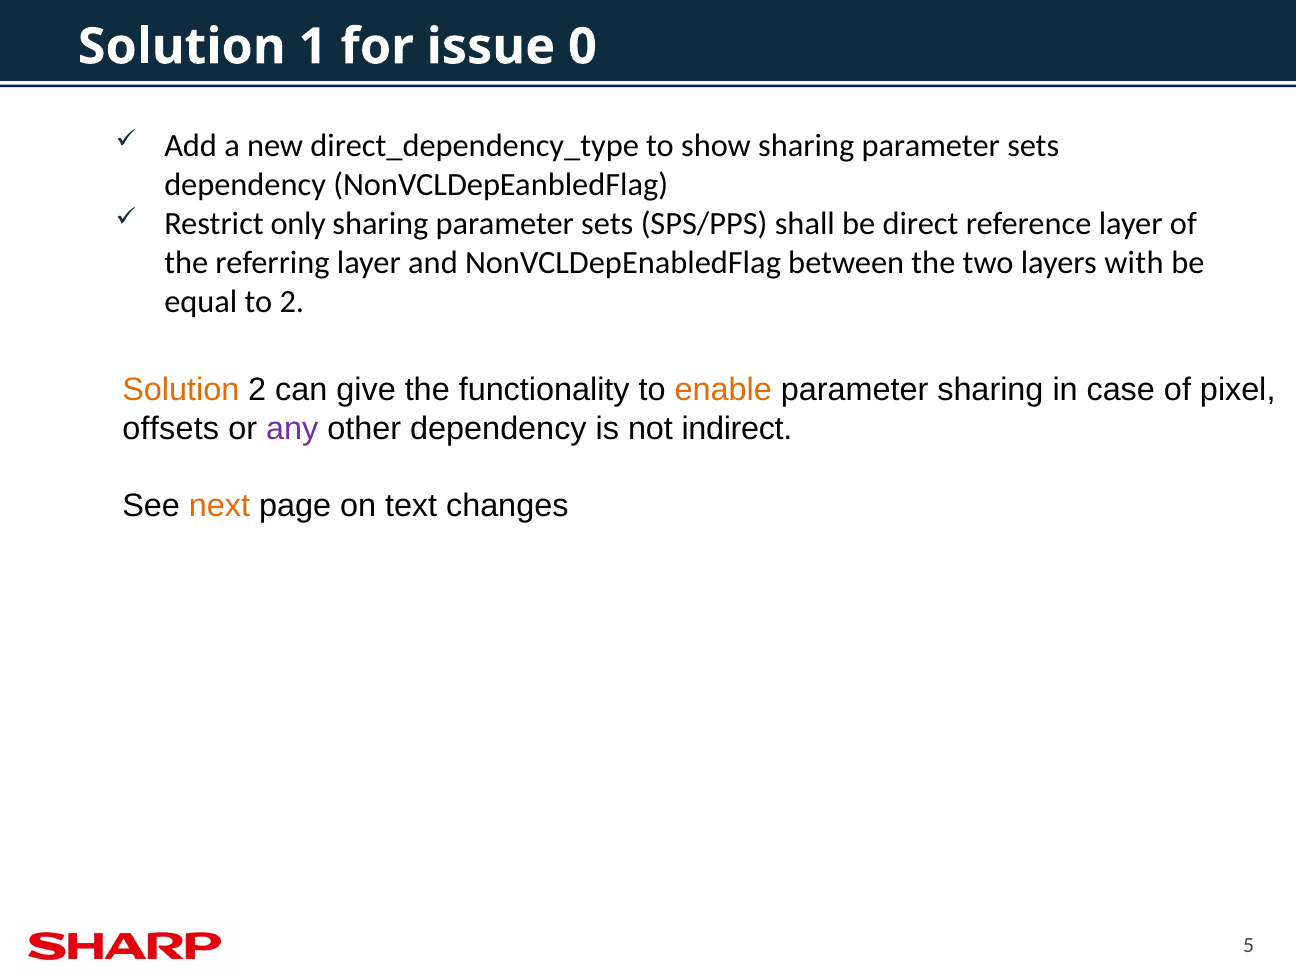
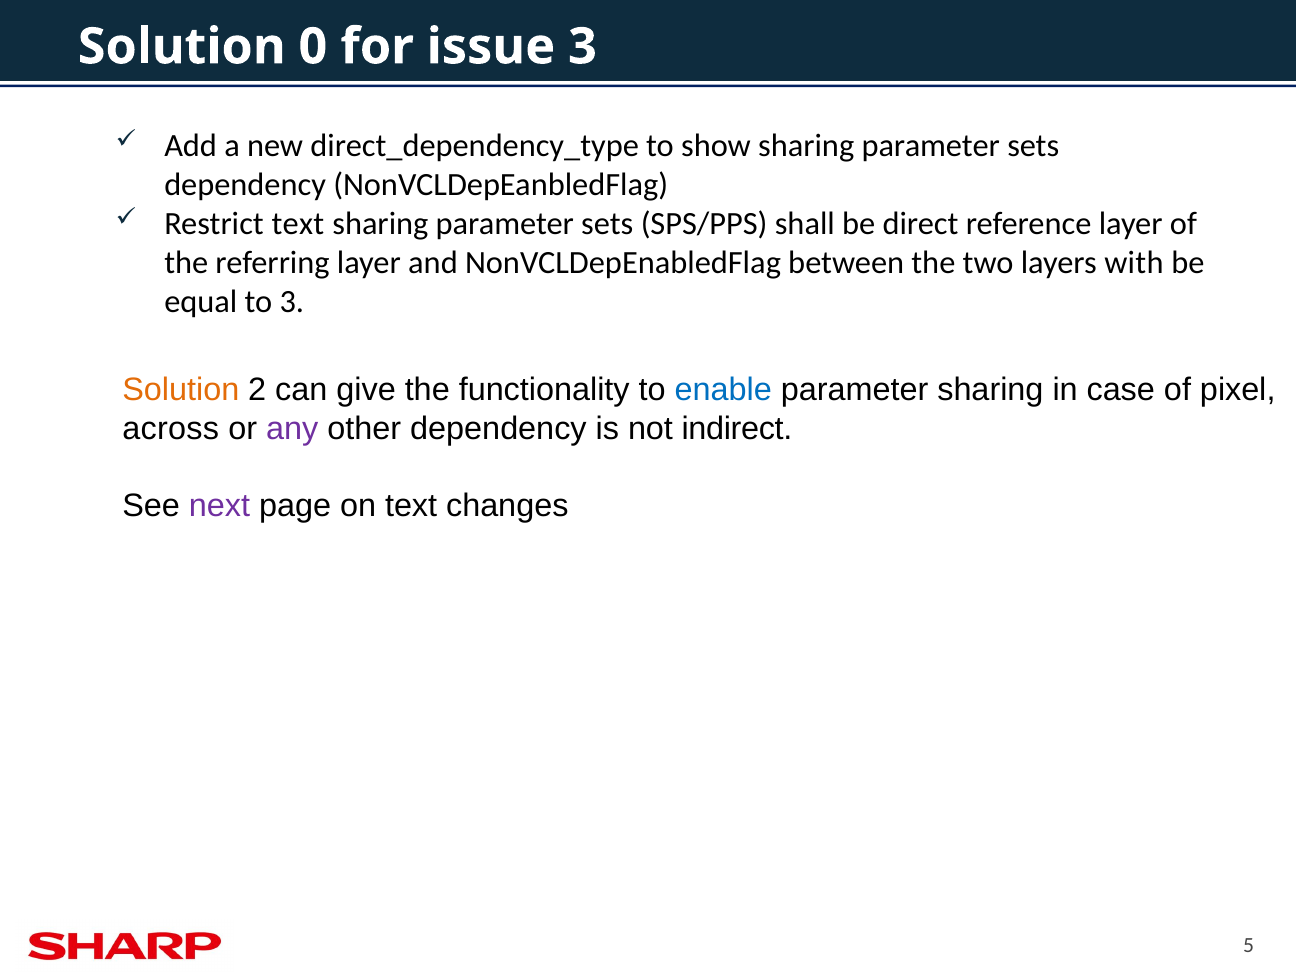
1: 1 -> 0 (313, 47)
issue 0: 0 -> 3 (582, 47)
Restrict only: only -> text (298, 224)
to 2: 2 -> 3 (292, 302)
enable colour: orange -> blue (723, 389)
offsets: offsets -> across (171, 428)
next colour: orange -> purple (219, 506)
